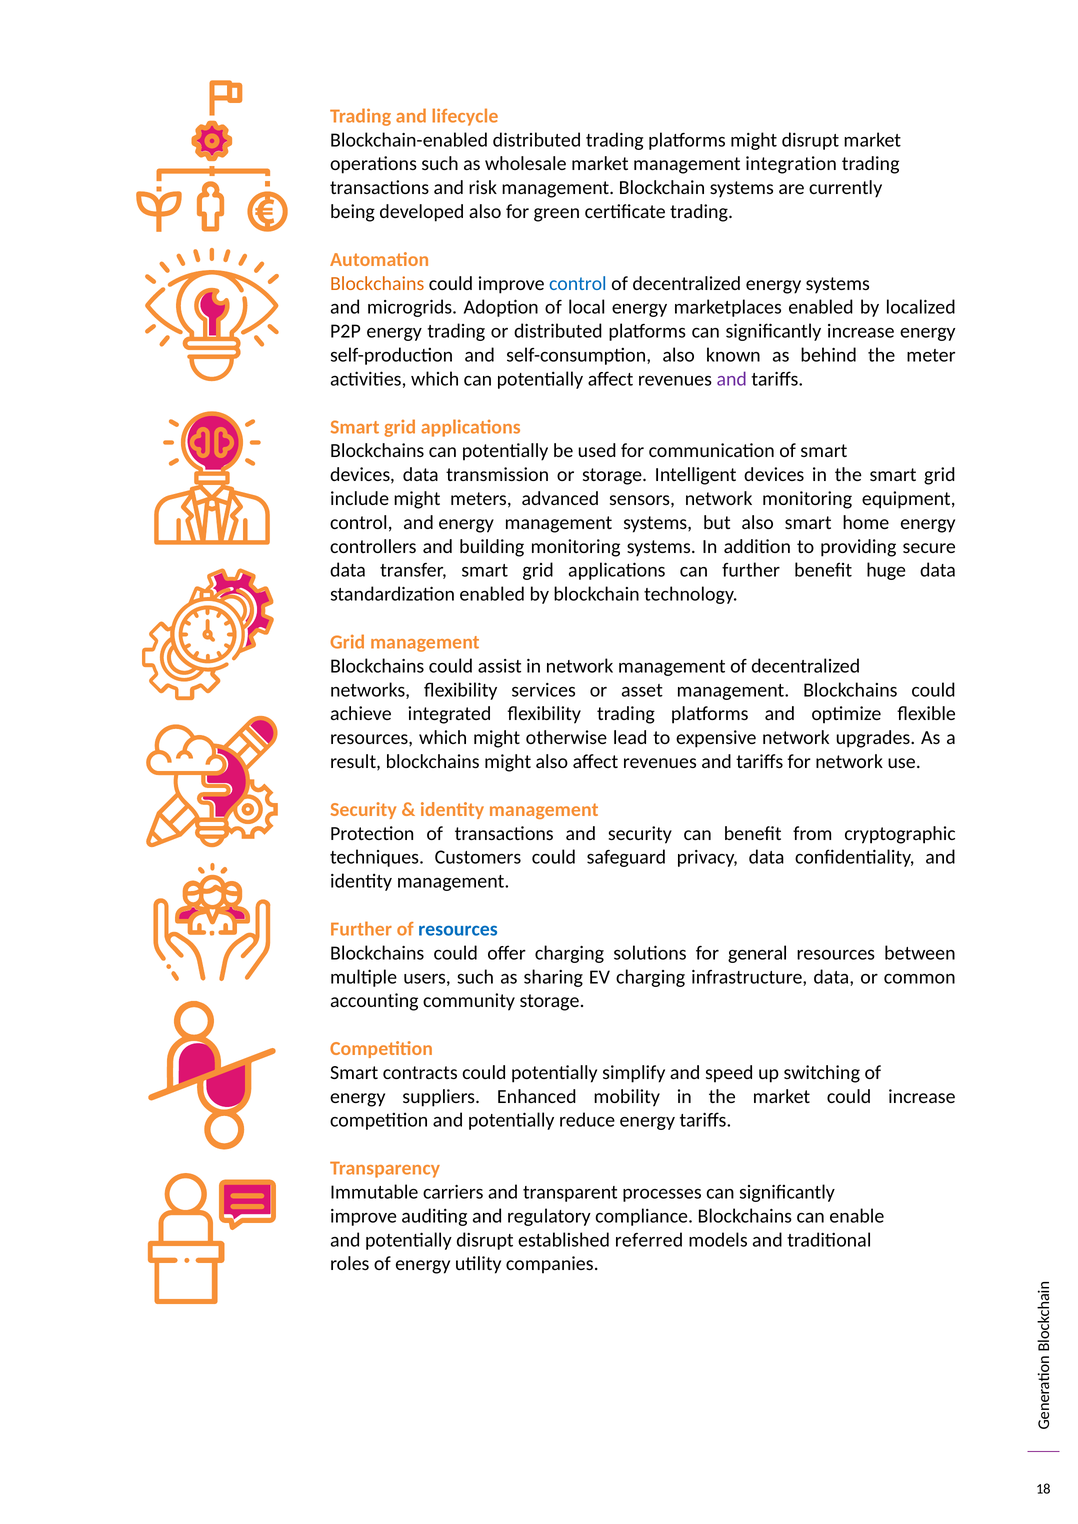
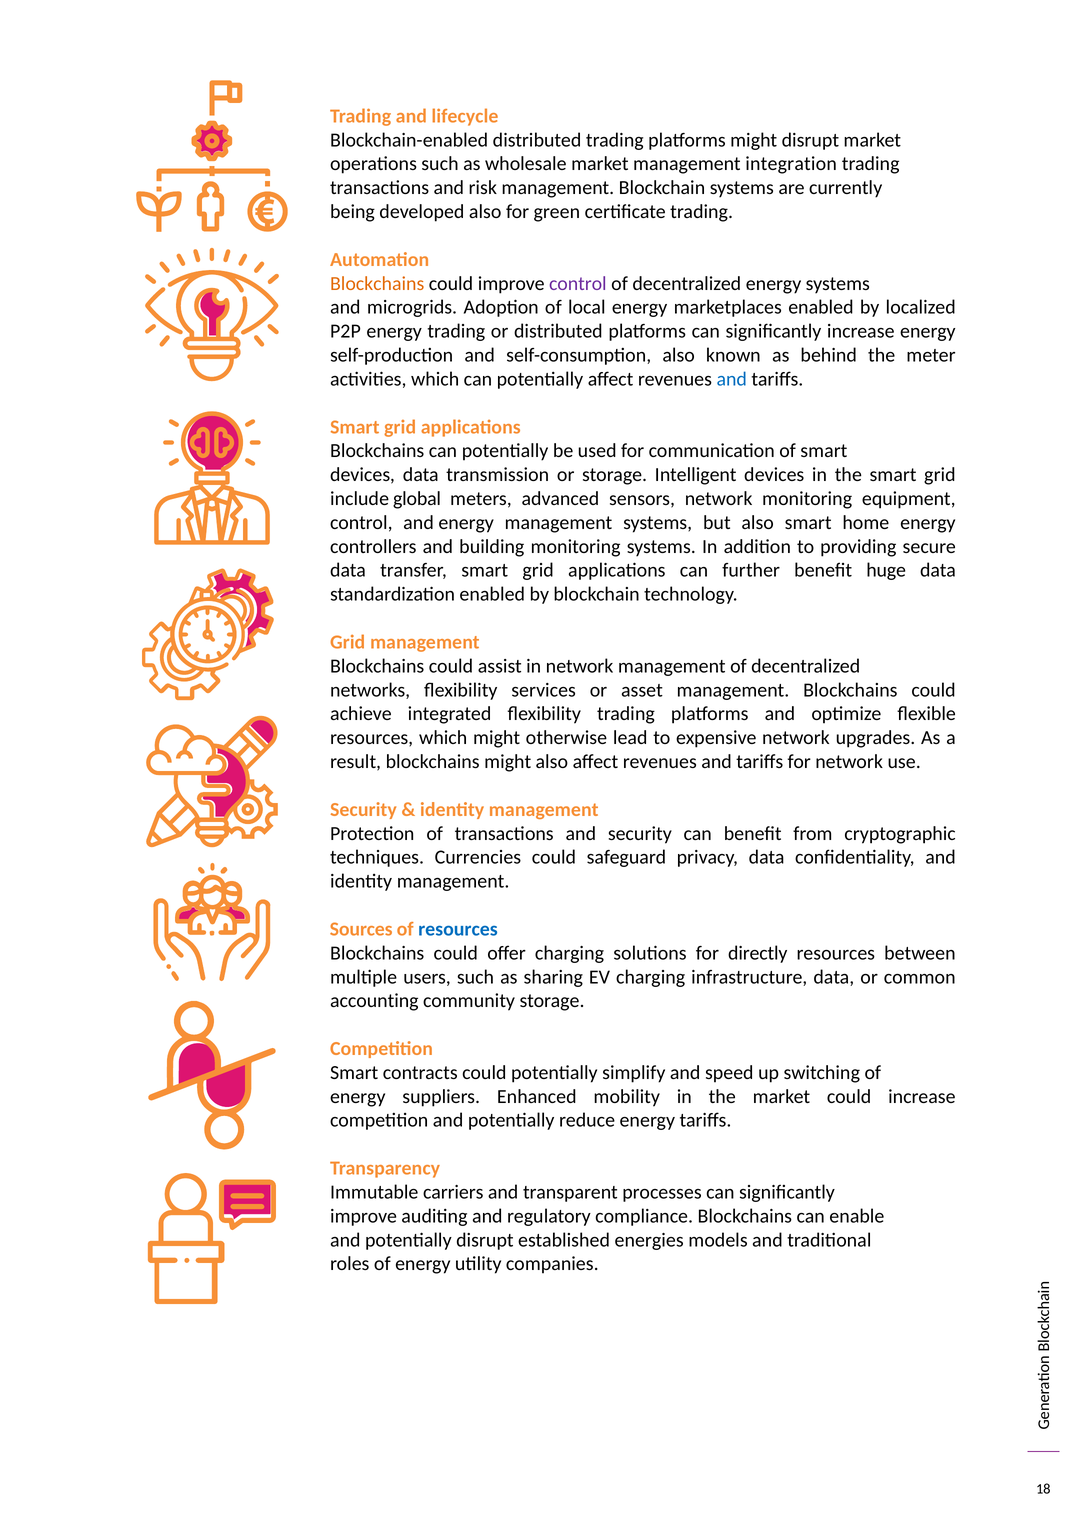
control colour: blue -> purple (578, 284)
and colour: purple -> blue (732, 379)
include might: might -> global (417, 499)
Customers: Customers -> Currencies (478, 858)
Further: Further -> Sources (361, 929)
general: general -> directly (758, 953)
referred: referred -> energies (649, 1240)
